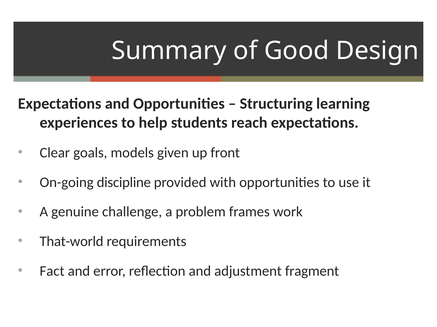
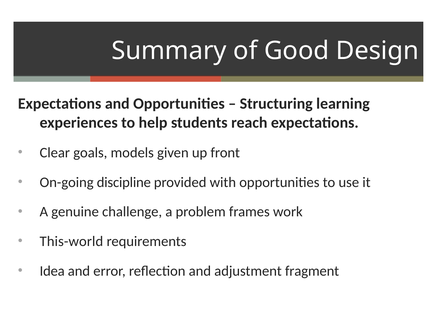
That-world: That-world -> This-world (71, 242)
Fact: Fact -> Idea (52, 272)
